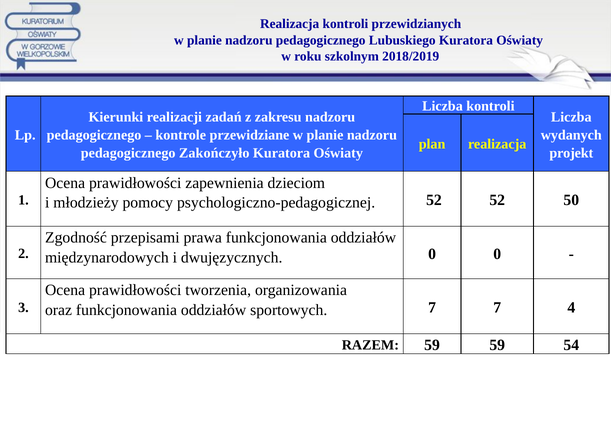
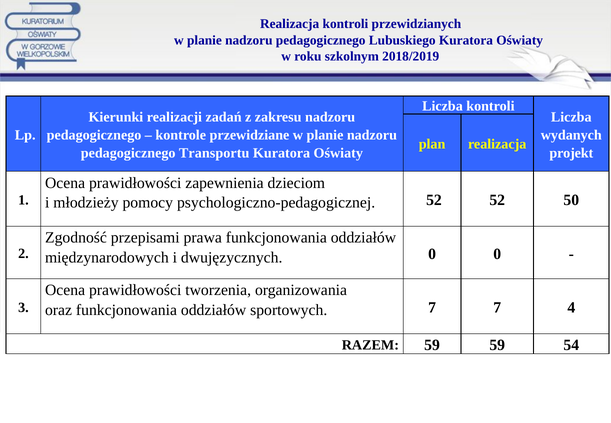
Zakończyło: Zakończyło -> Transportu (214, 153)
